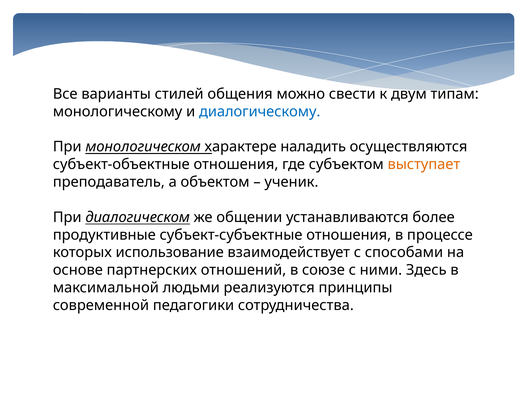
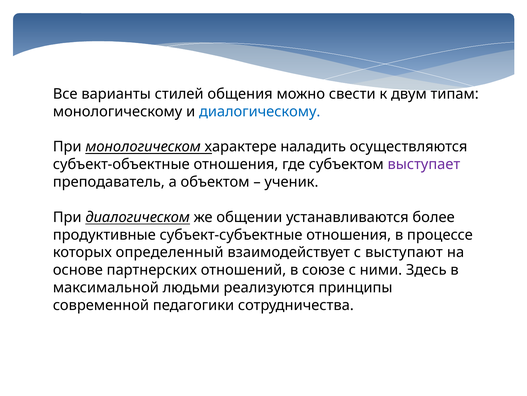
выступает colour: orange -> purple (424, 164)
использование: использование -> определенный (170, 252)
способами: способами -> выступают (404, 252)
